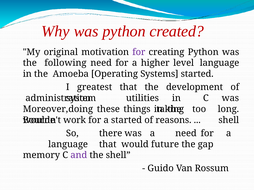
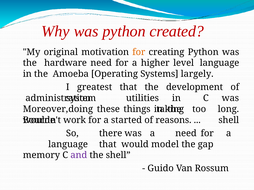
for colour: purple -> orange (139, 52)
following: following -> hardware (66, 63)
Systems started: started -> largely (197, 74)
future: future -> model (165, 145)
